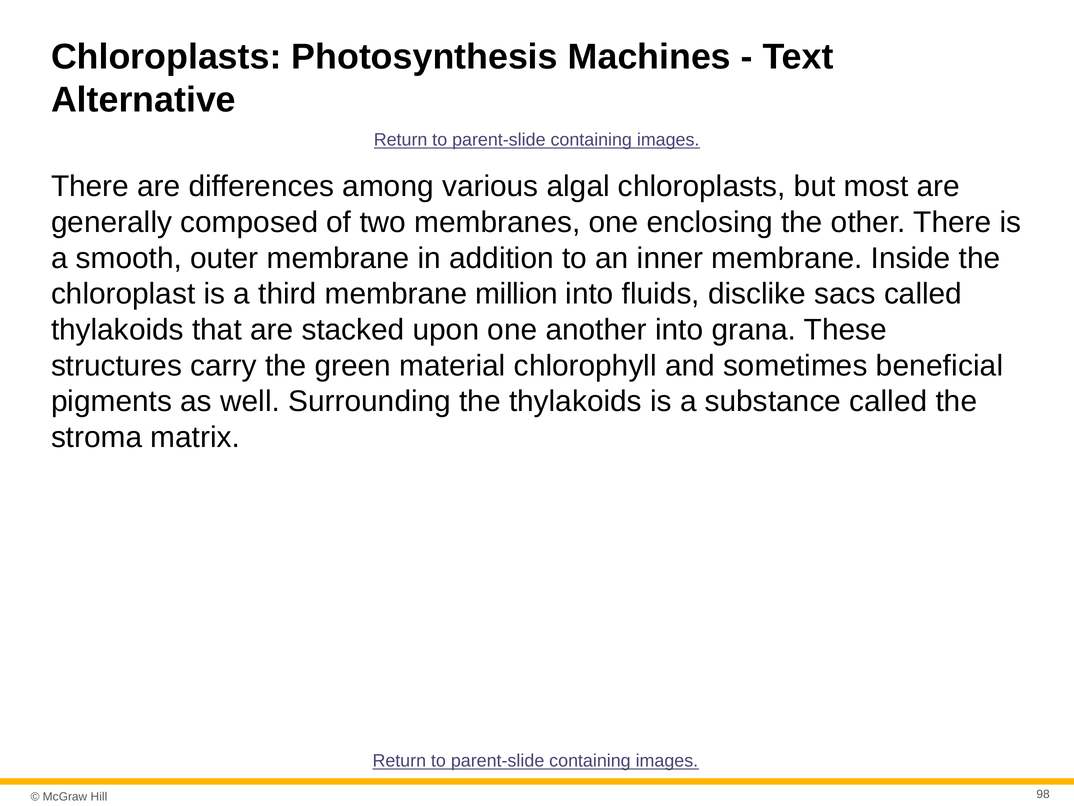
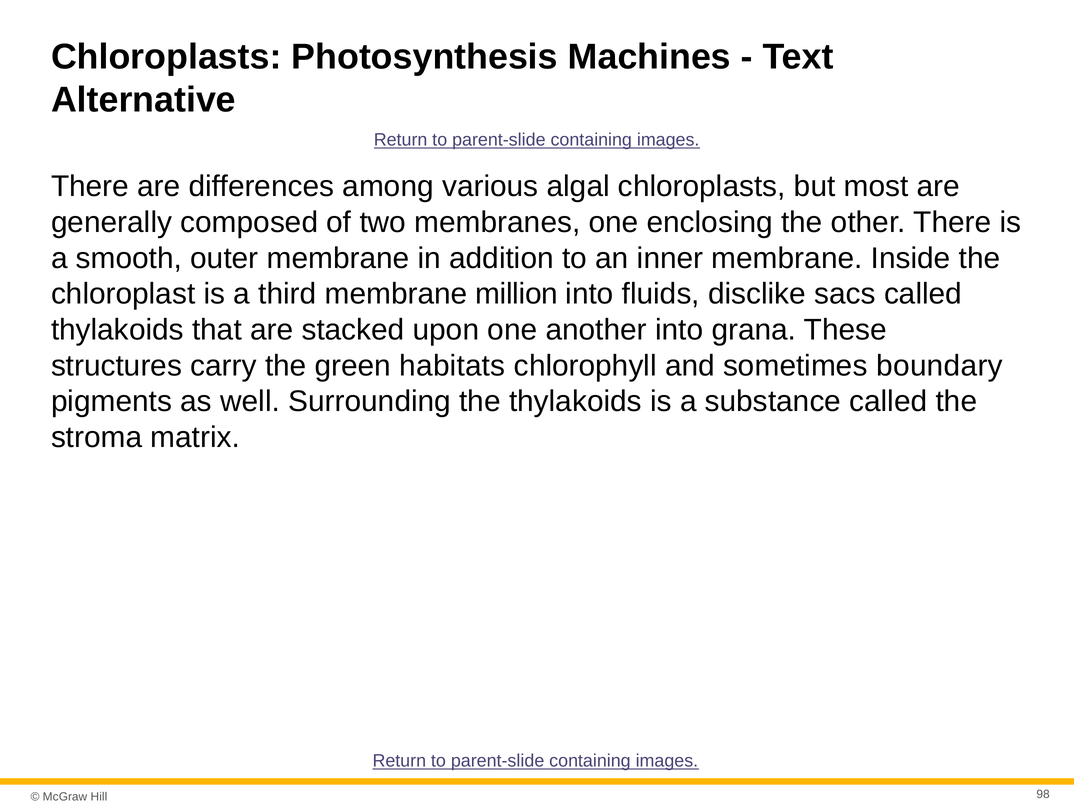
material: material -> habitats (452, 366)
beneficial: beneficial -> boundary (940, 366)
